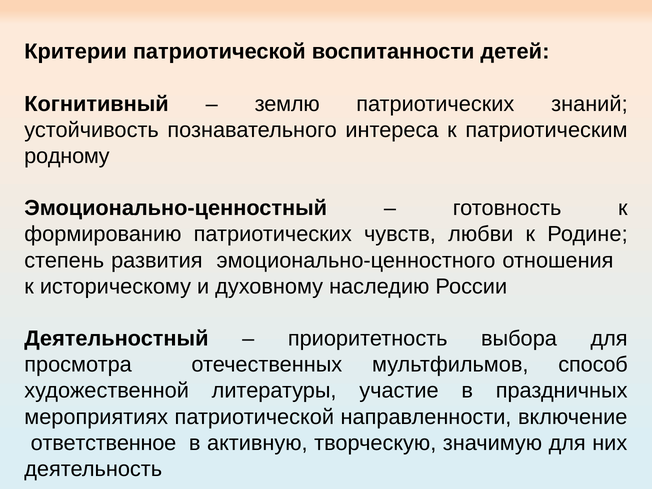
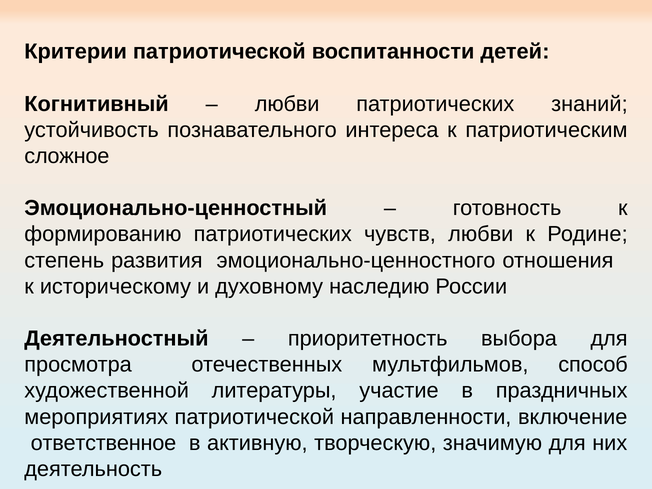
землю: землю -> любви (287, 104)
родному: родному -> сложное (67, 156)
